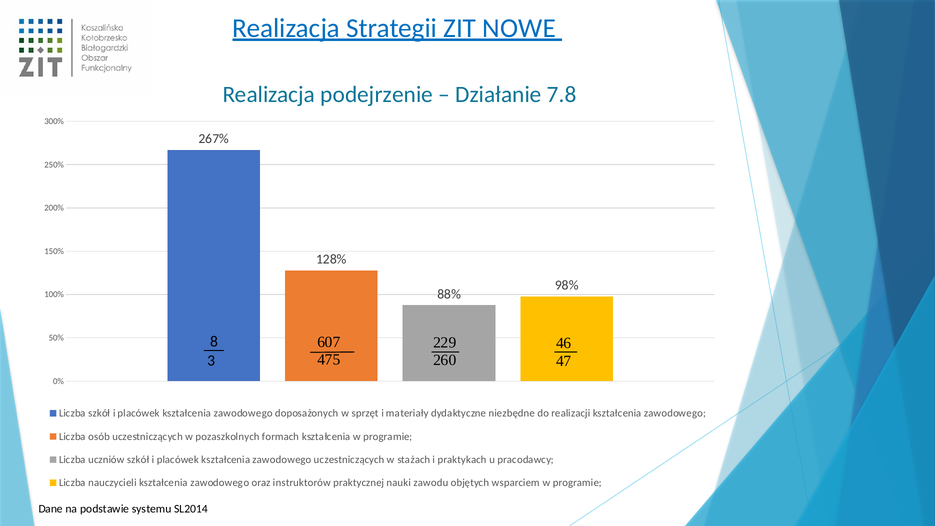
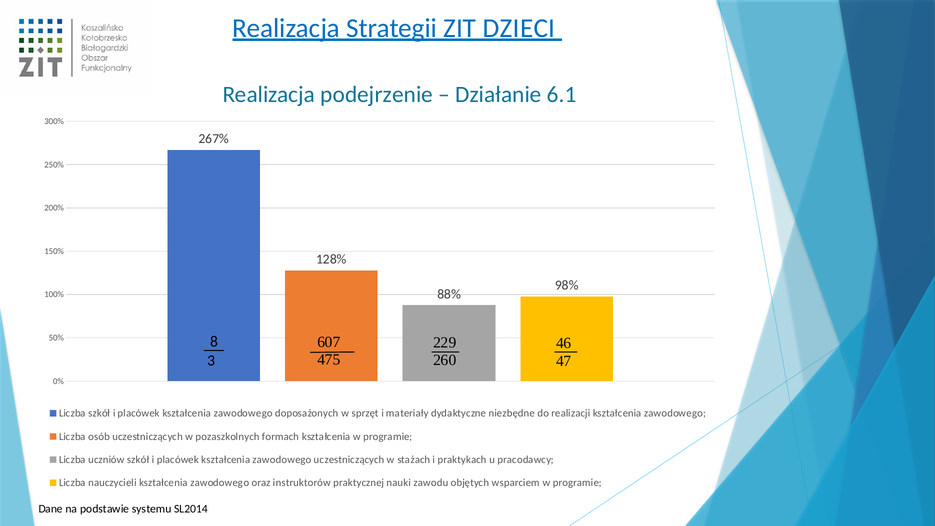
NOWE: NOWE -> DZIECI (519, 28)
7.8: 7.8 -> 6.1 (562, 95)
